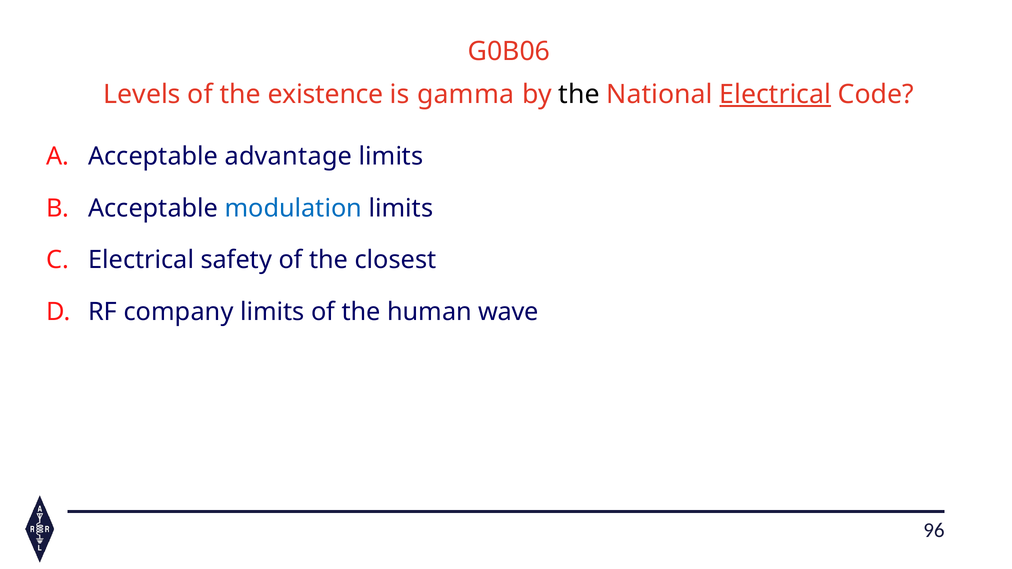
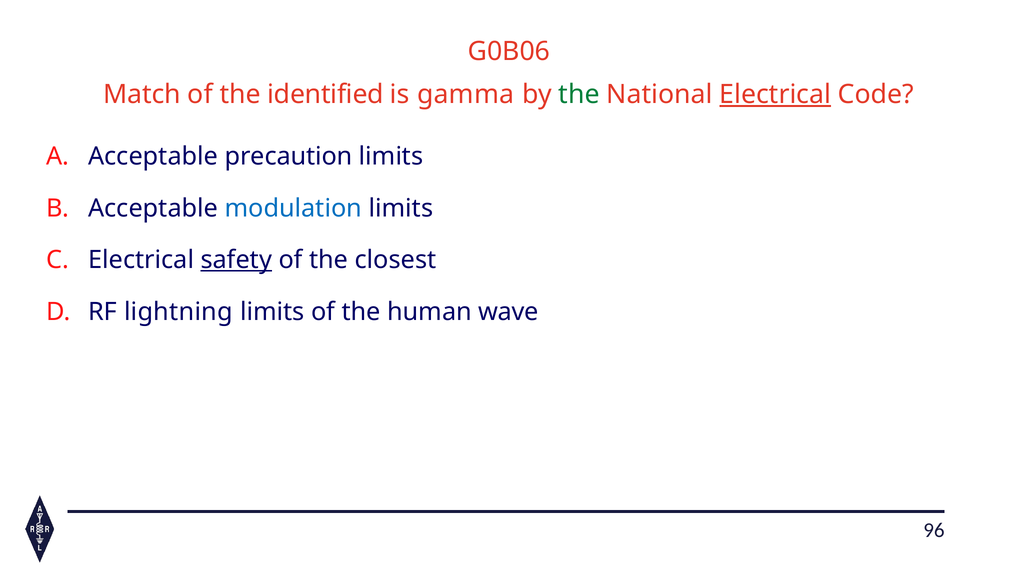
Levels: Levels -> Match (142, 95)
existence: existence -> identified (326, 95)
the colour: black -> green (579, 95)
advantage: advantage -> precaution (289, 156)
safety underline: none -> present (236, 260)
company: company -> lightning (178, 312)
